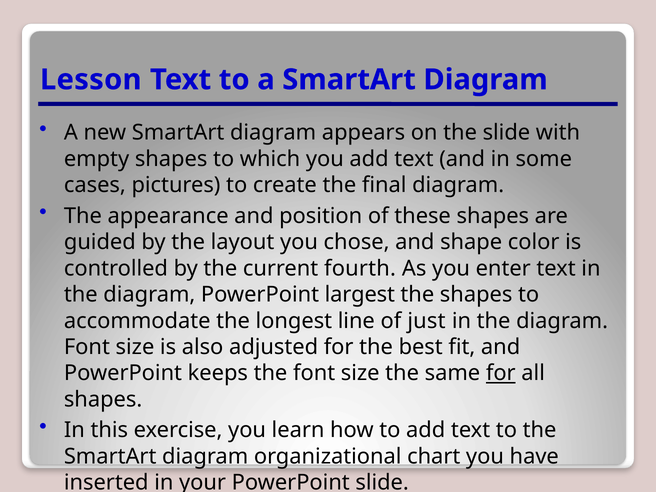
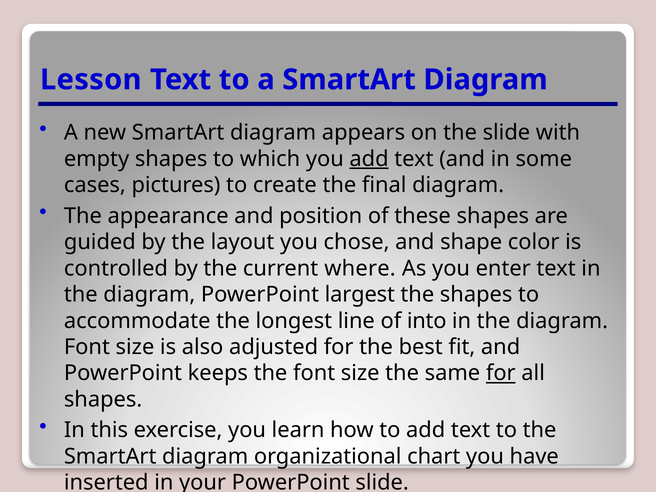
add underline: none -> present (369, 159)
fourth: fourth -> where (360, 268)
just: just -> into (427, 321)
